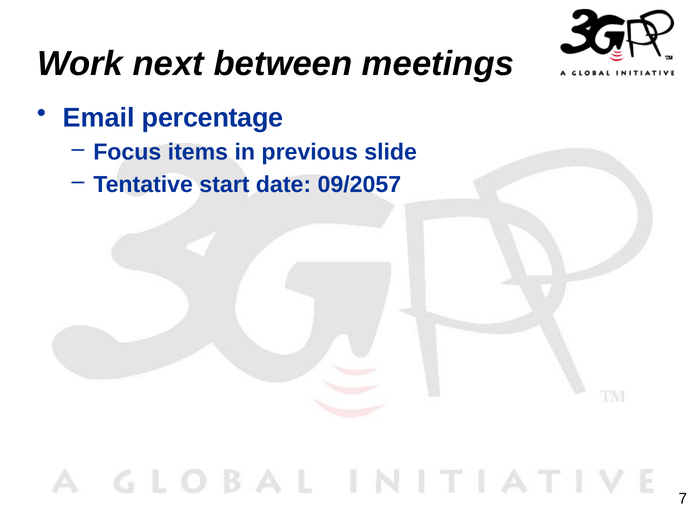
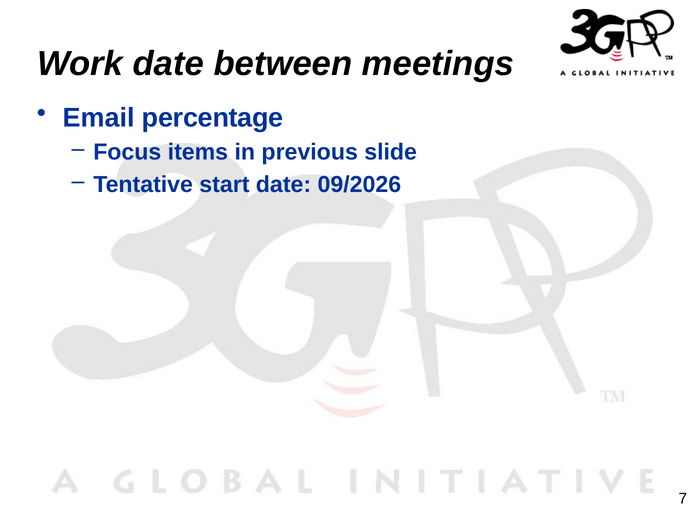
Work next: next -> date (168, 64)
09/2057: 09/2057 -> 09/2026 (359, 185)
